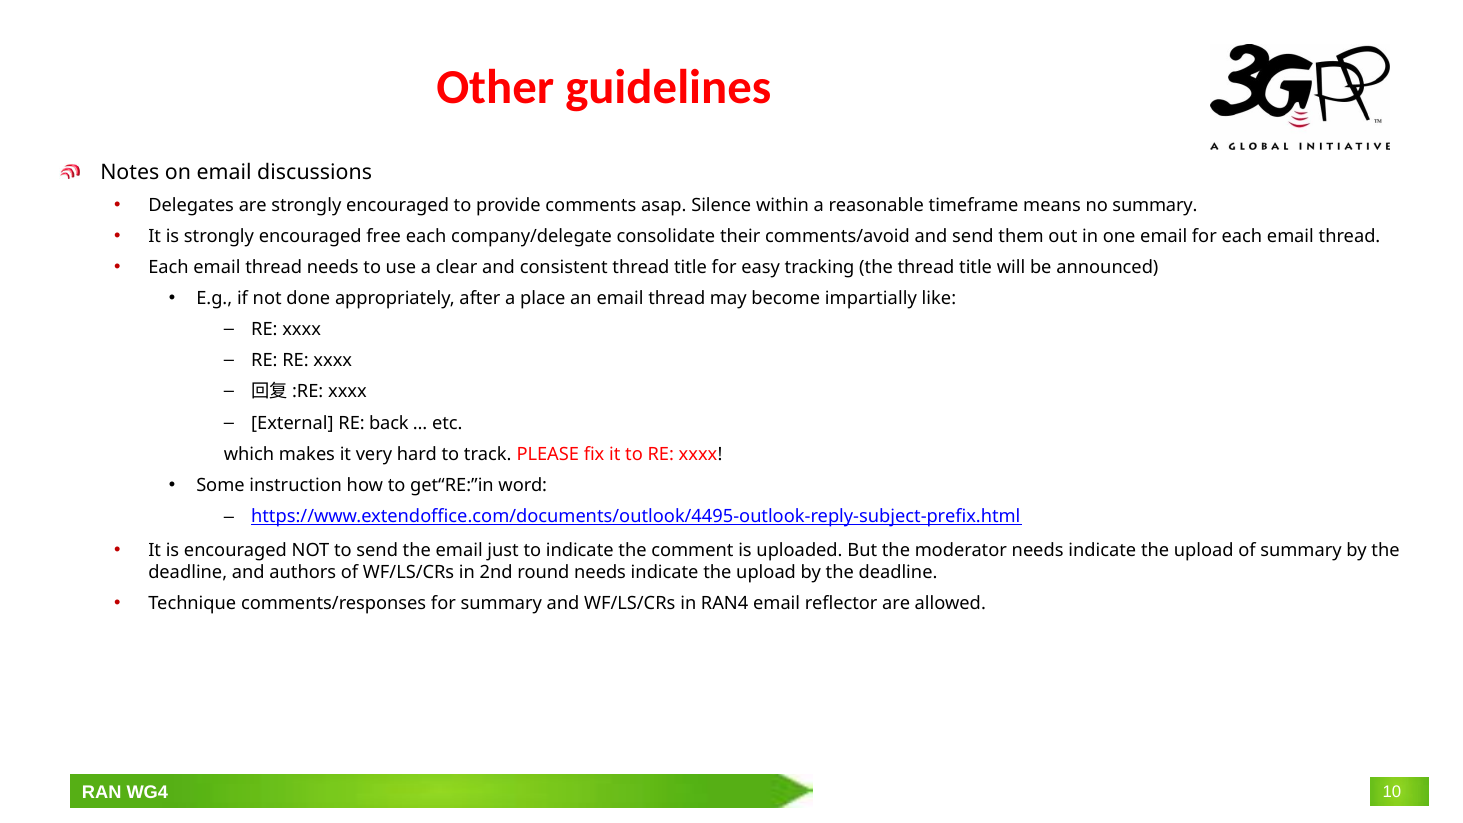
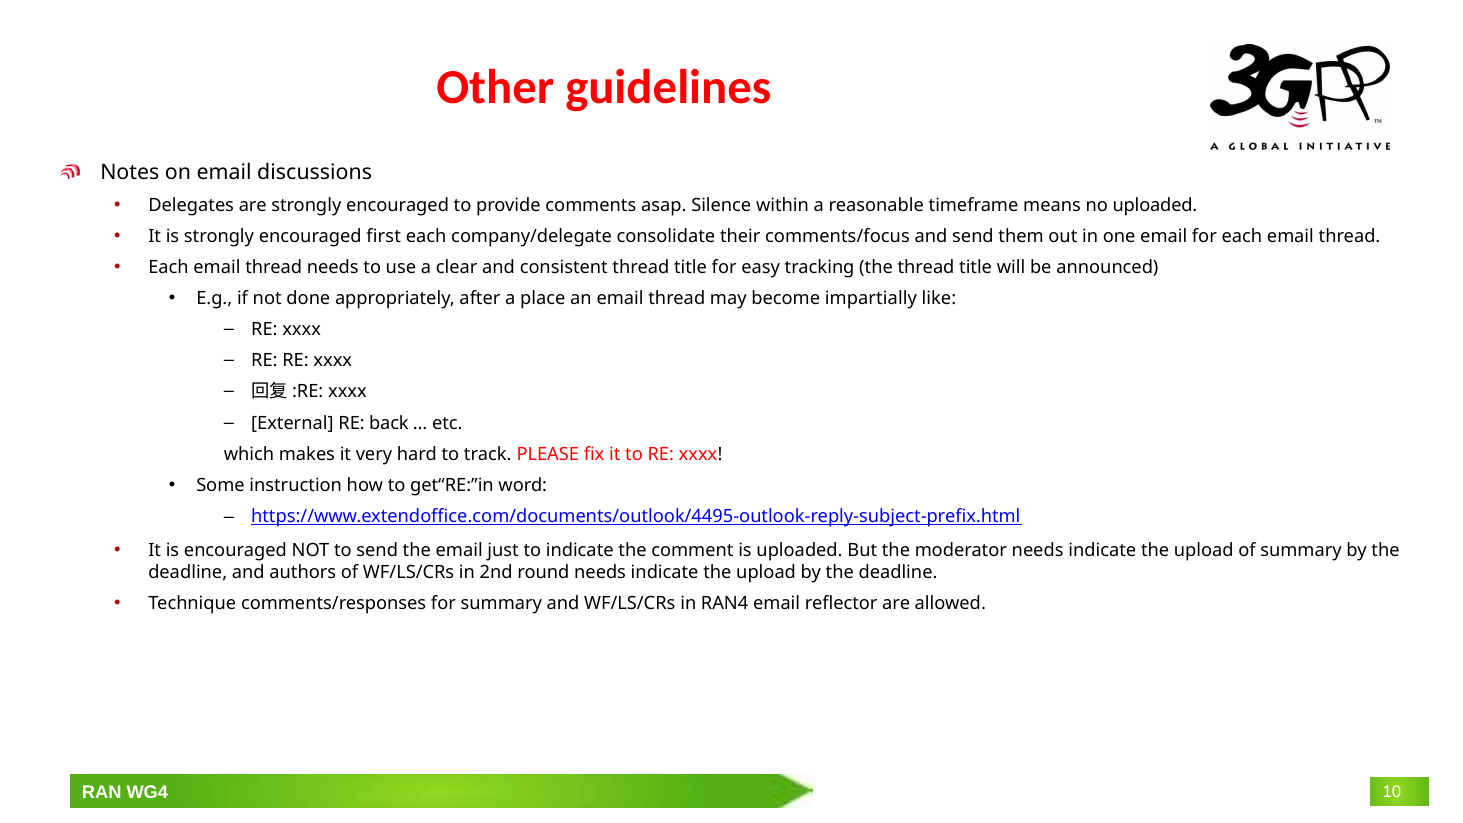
no summary: summary -> uploaded (1155, 205)
free: free -> first (384, 236)
comments/avoid: comments/avoid -> comments/focus (837, 236)
